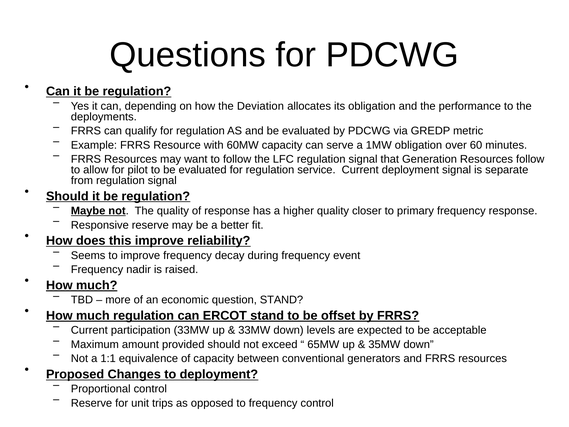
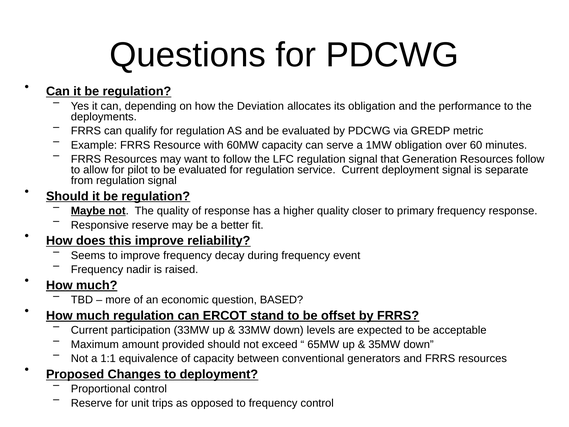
question STAND: STAND -> BASED (282, 300)
